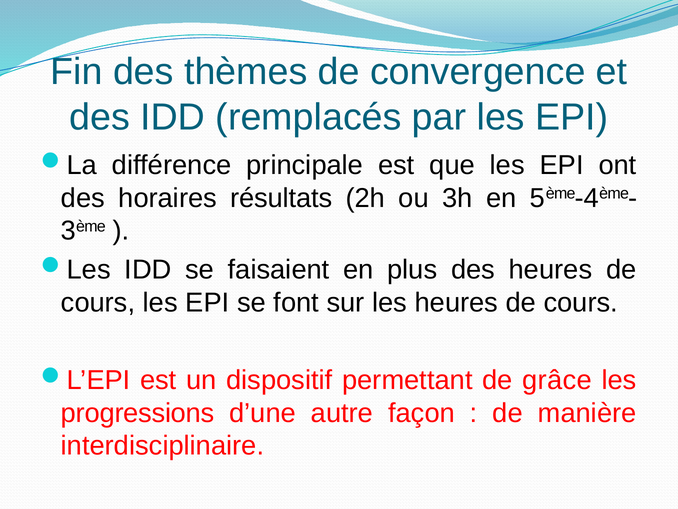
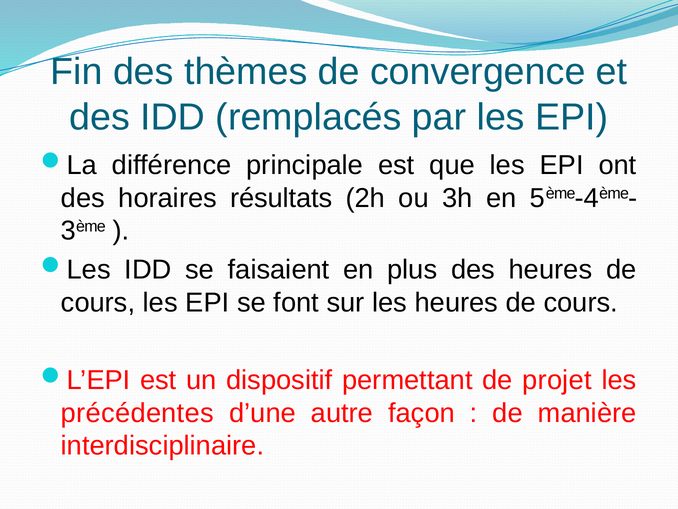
grâce: grâce -> projet (557, 380)
progressions: progressions -> précédentes (137, 413)
